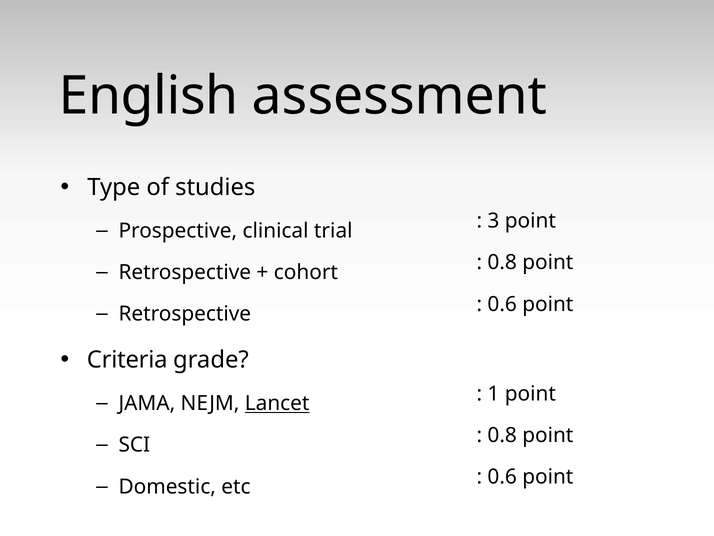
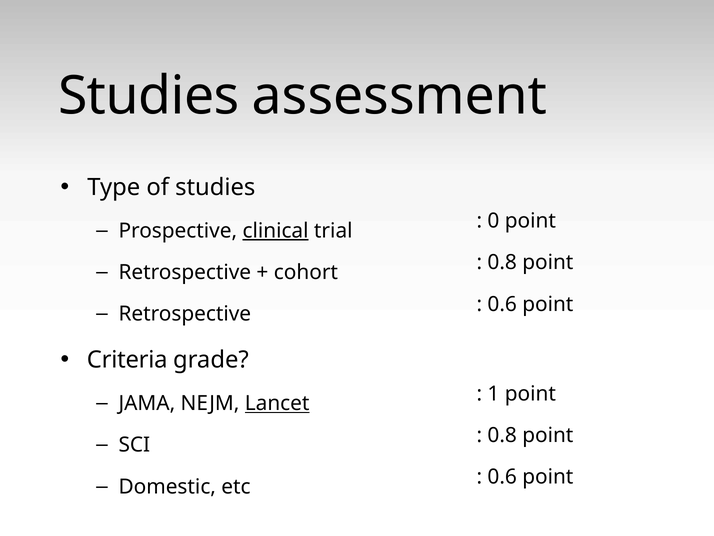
English: English -> Studies (149, 96)
3: 3 -> 0 (493, 221)
clinical underline: none -> present (276, 231)
